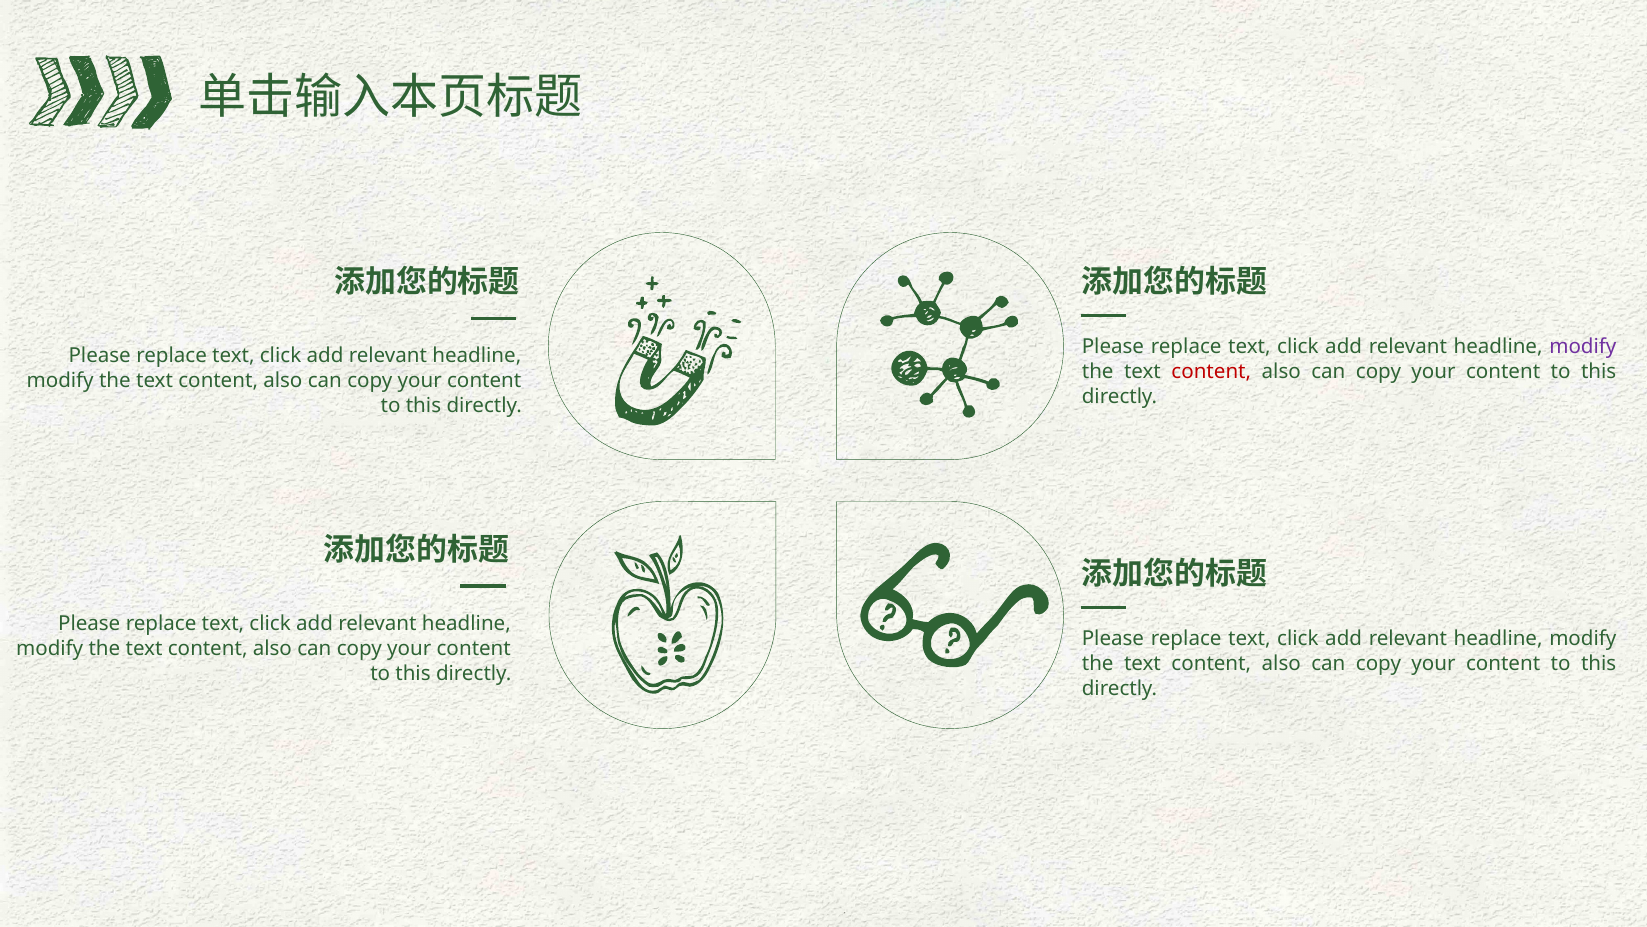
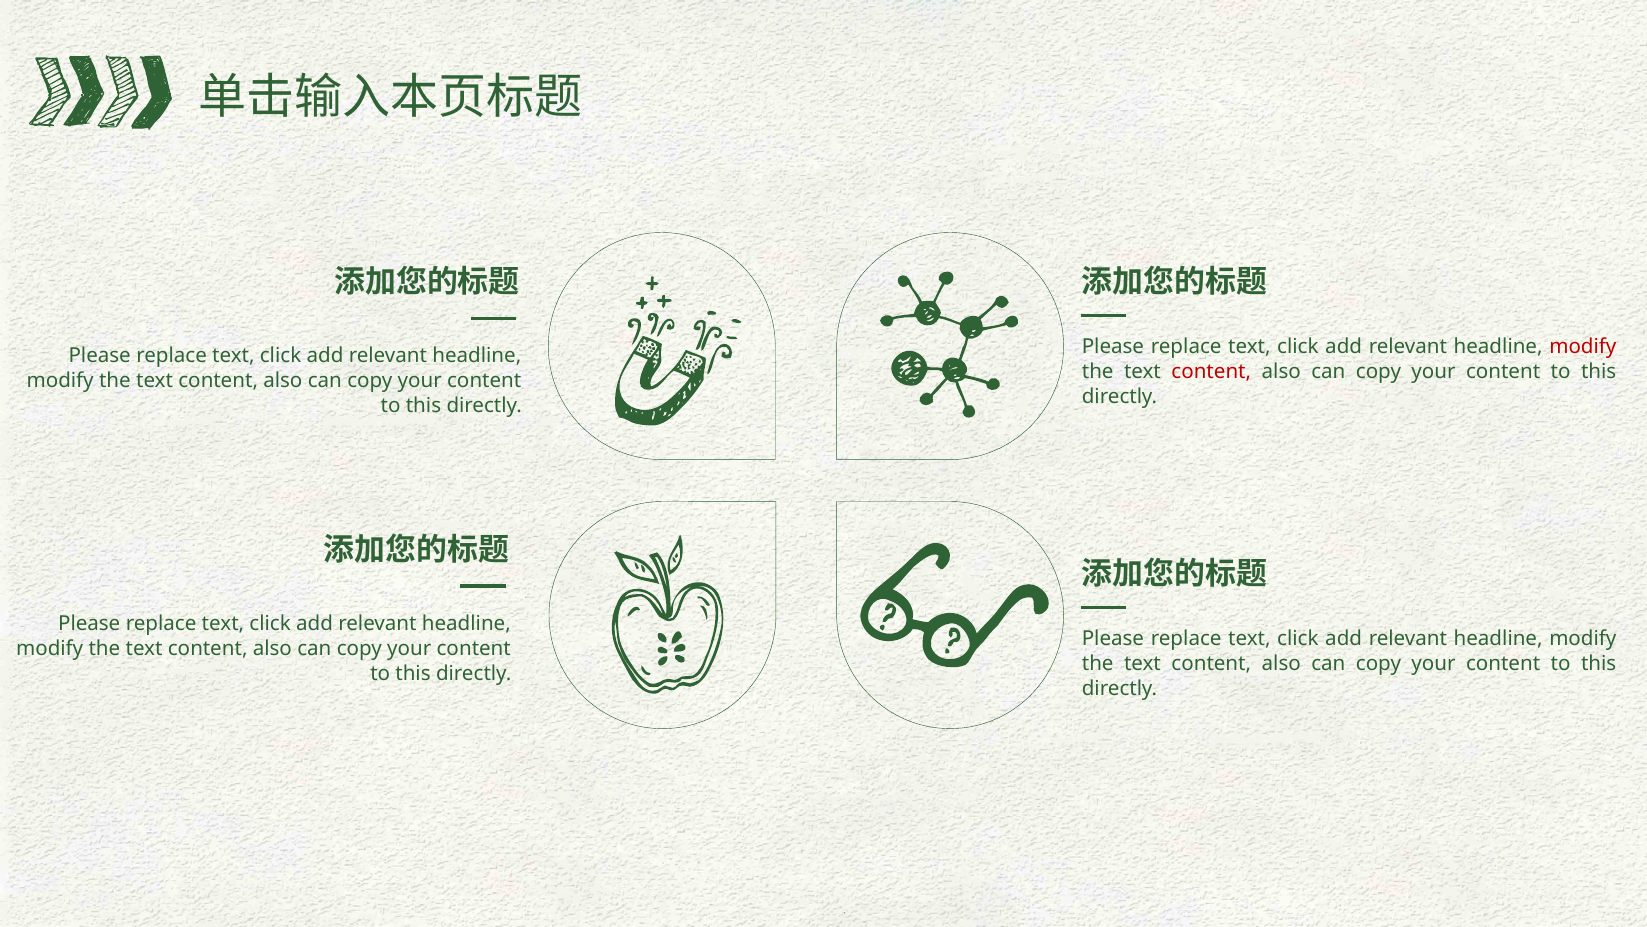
modify colour: purple -> red (1583, 347)
